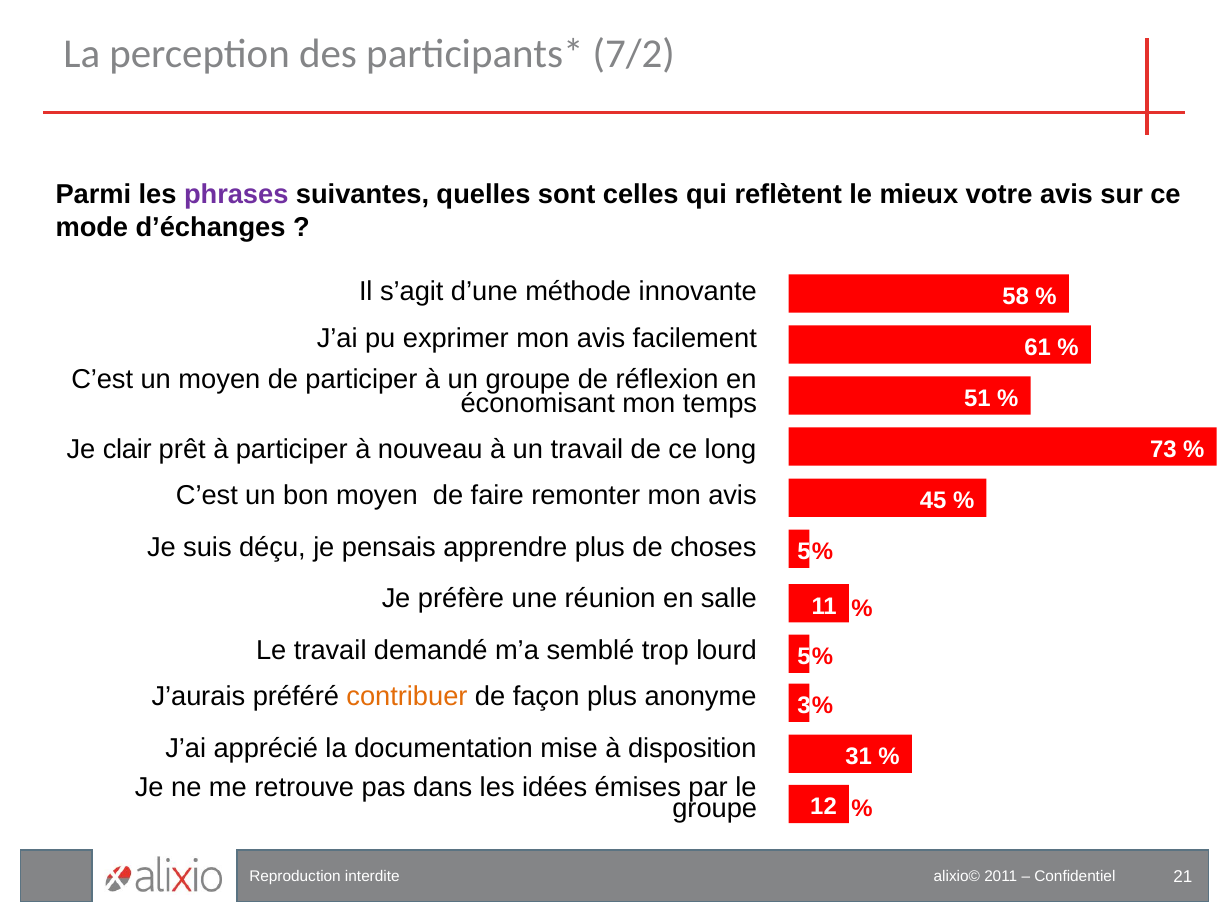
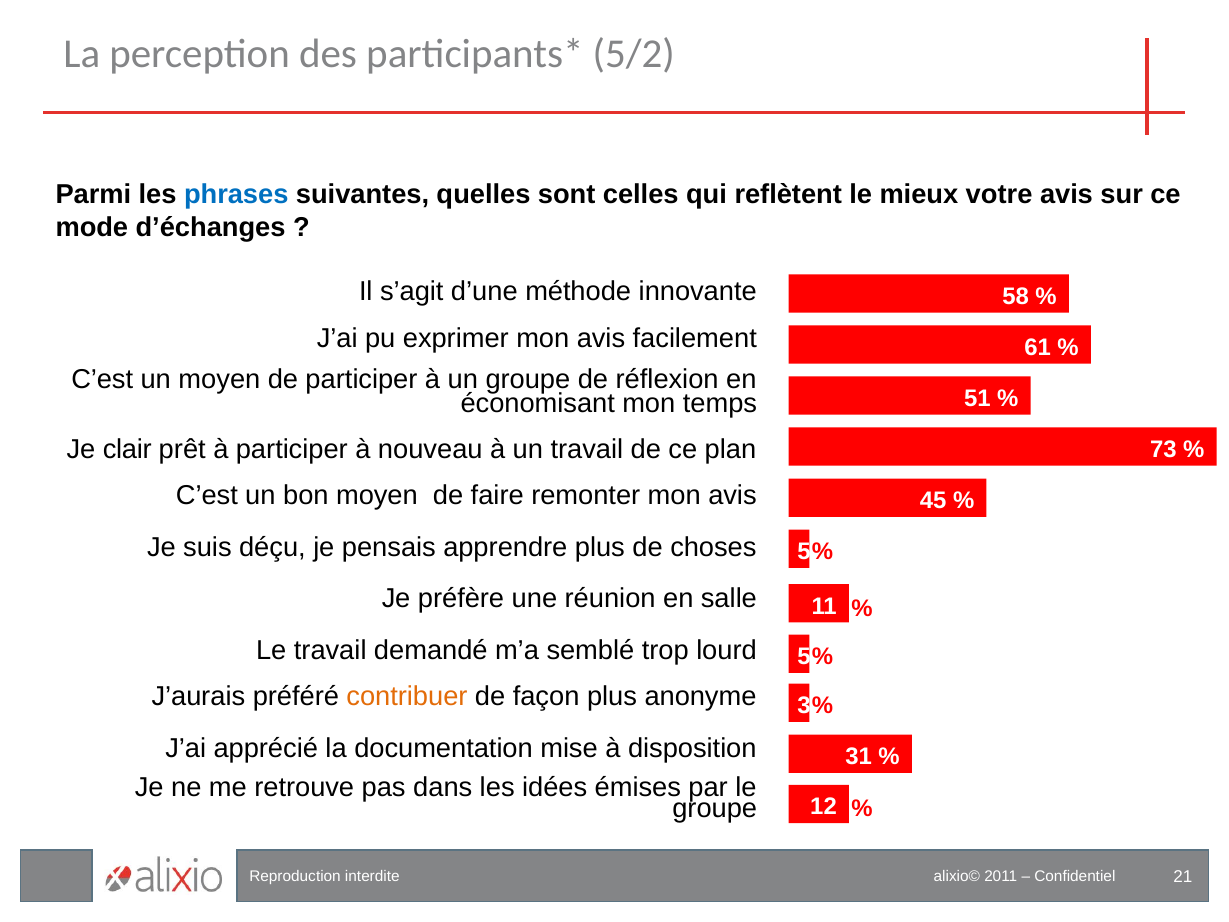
7/2: 7/2 -> 5/2 (634, 54)
phrases colour: purple -> blue (236, 195)
long: long -> plan (731, 449)
